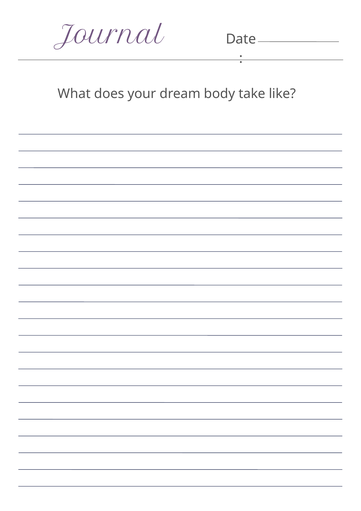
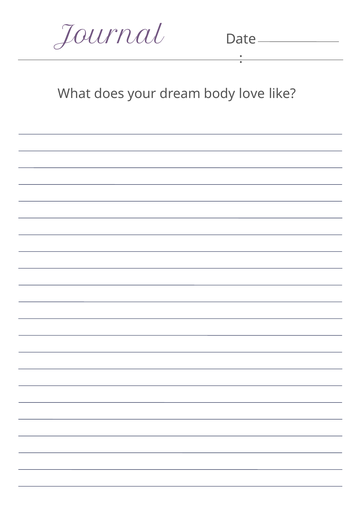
take: take -> love (252, 94)
